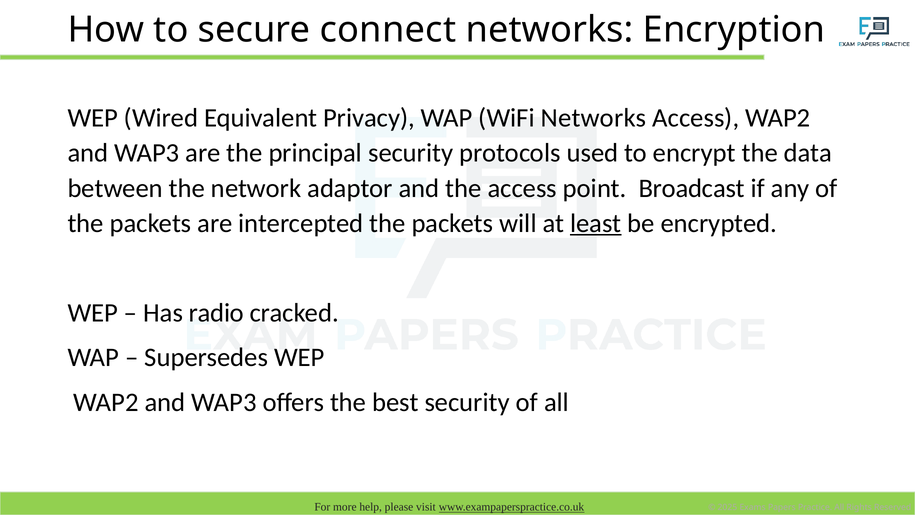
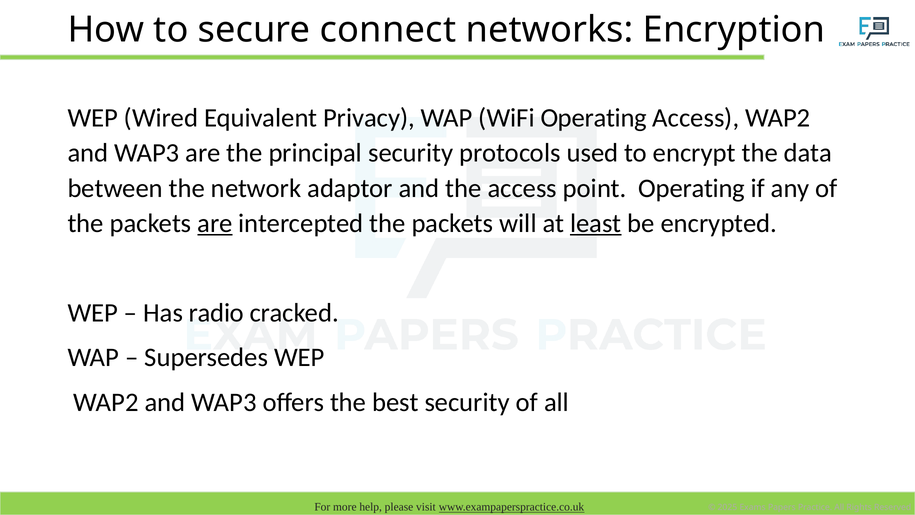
WiFi Networks: Networks -> Operating (594, 118)
point Broadcast: Broadcast -> Operating (692, 188)
are underline: none -> present (215, 223)
